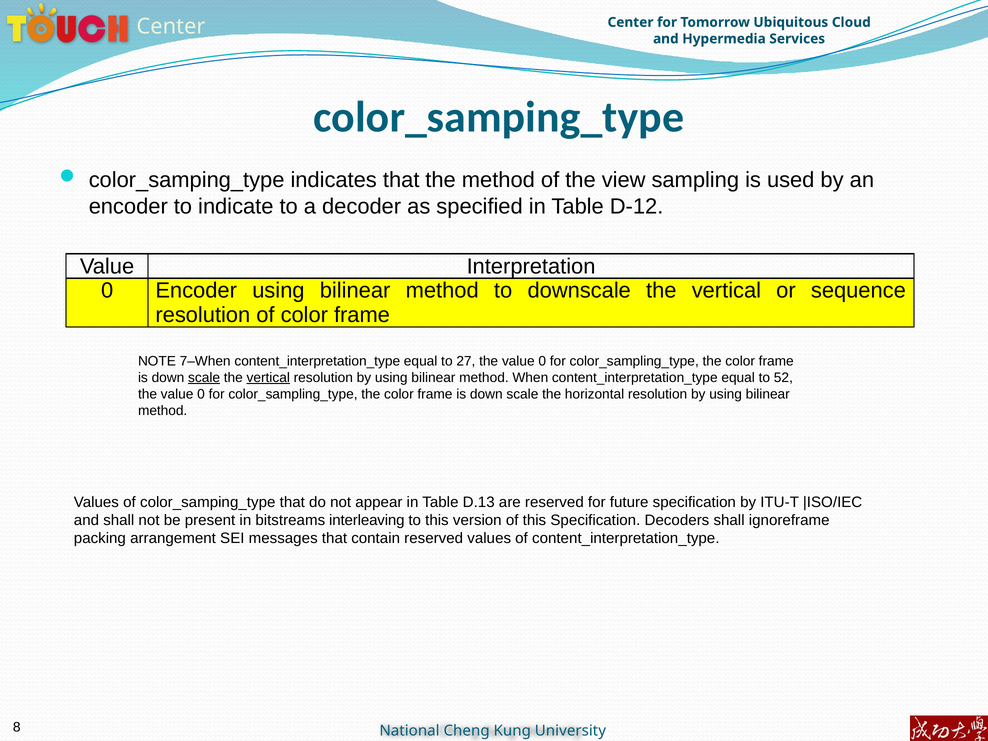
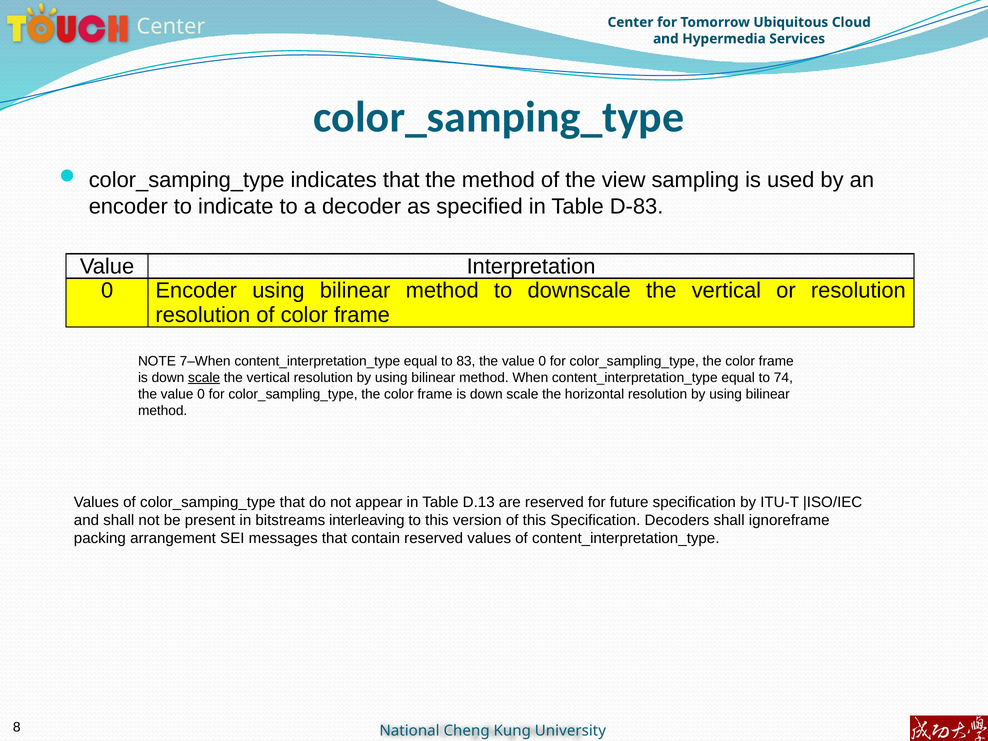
D‑12: D‑12 -> D‑83 (637, 206)
or sequence: sequence -> resolution (858, 291)
27: 27 -> 83 (466, 361)
vertical underline: present -> none (268, 378)
52: 52 -> 74 (783, 378)
